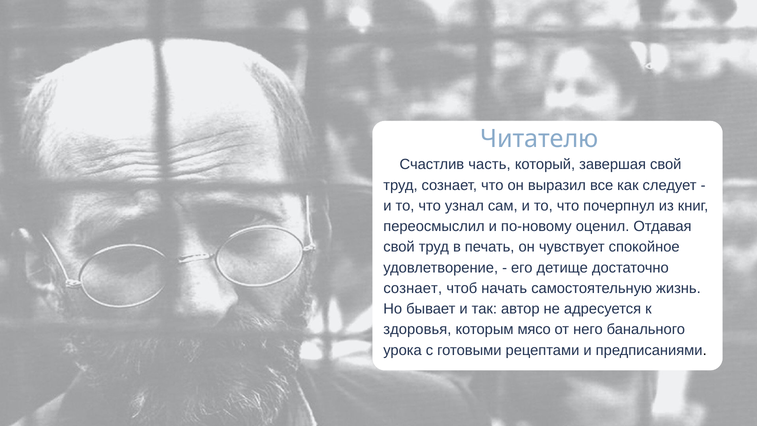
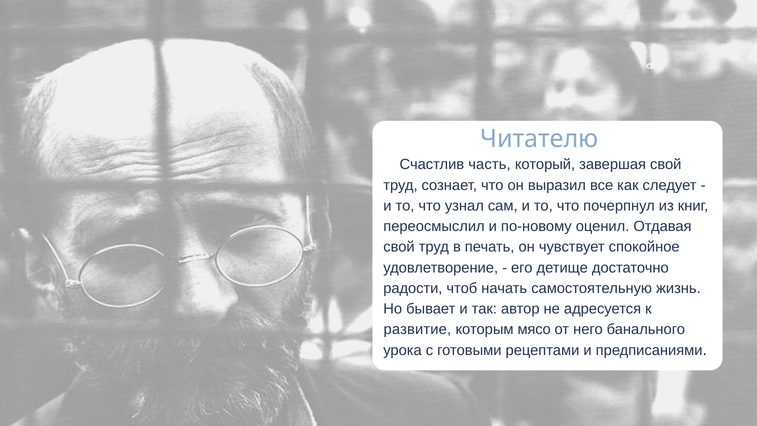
сознает: сознает -> радости (413, 288)
здоровья: здоровья -> развитие (417, 329)
